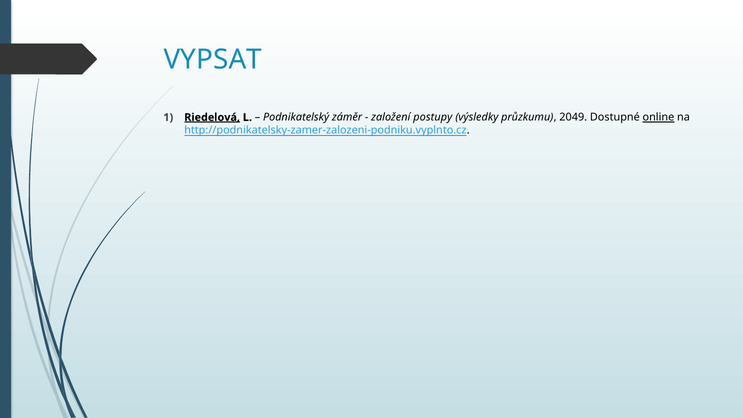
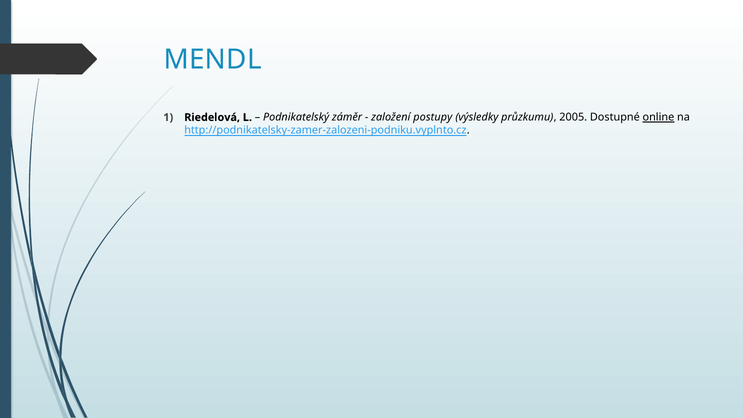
VYPSAT: VYPSAT -> MENDL (213, 59)
Riedelová underline: present -> none (212, 117)
2049: 2049 -> 2005 (573, 117)
